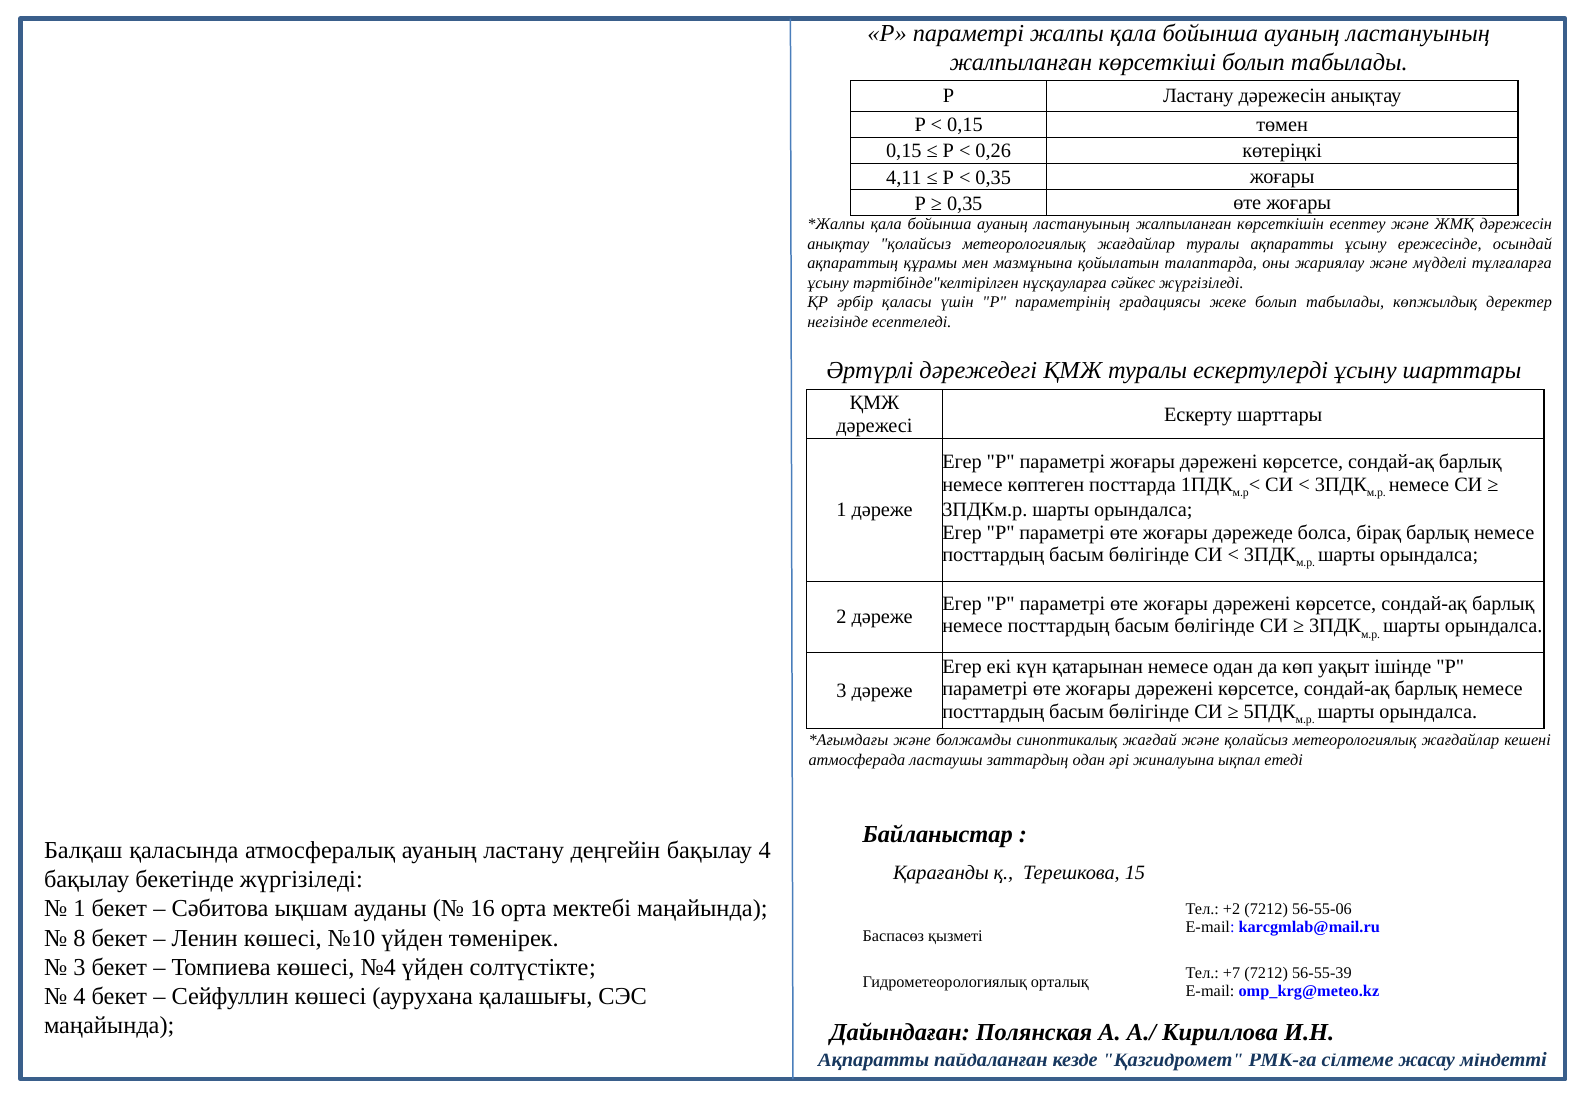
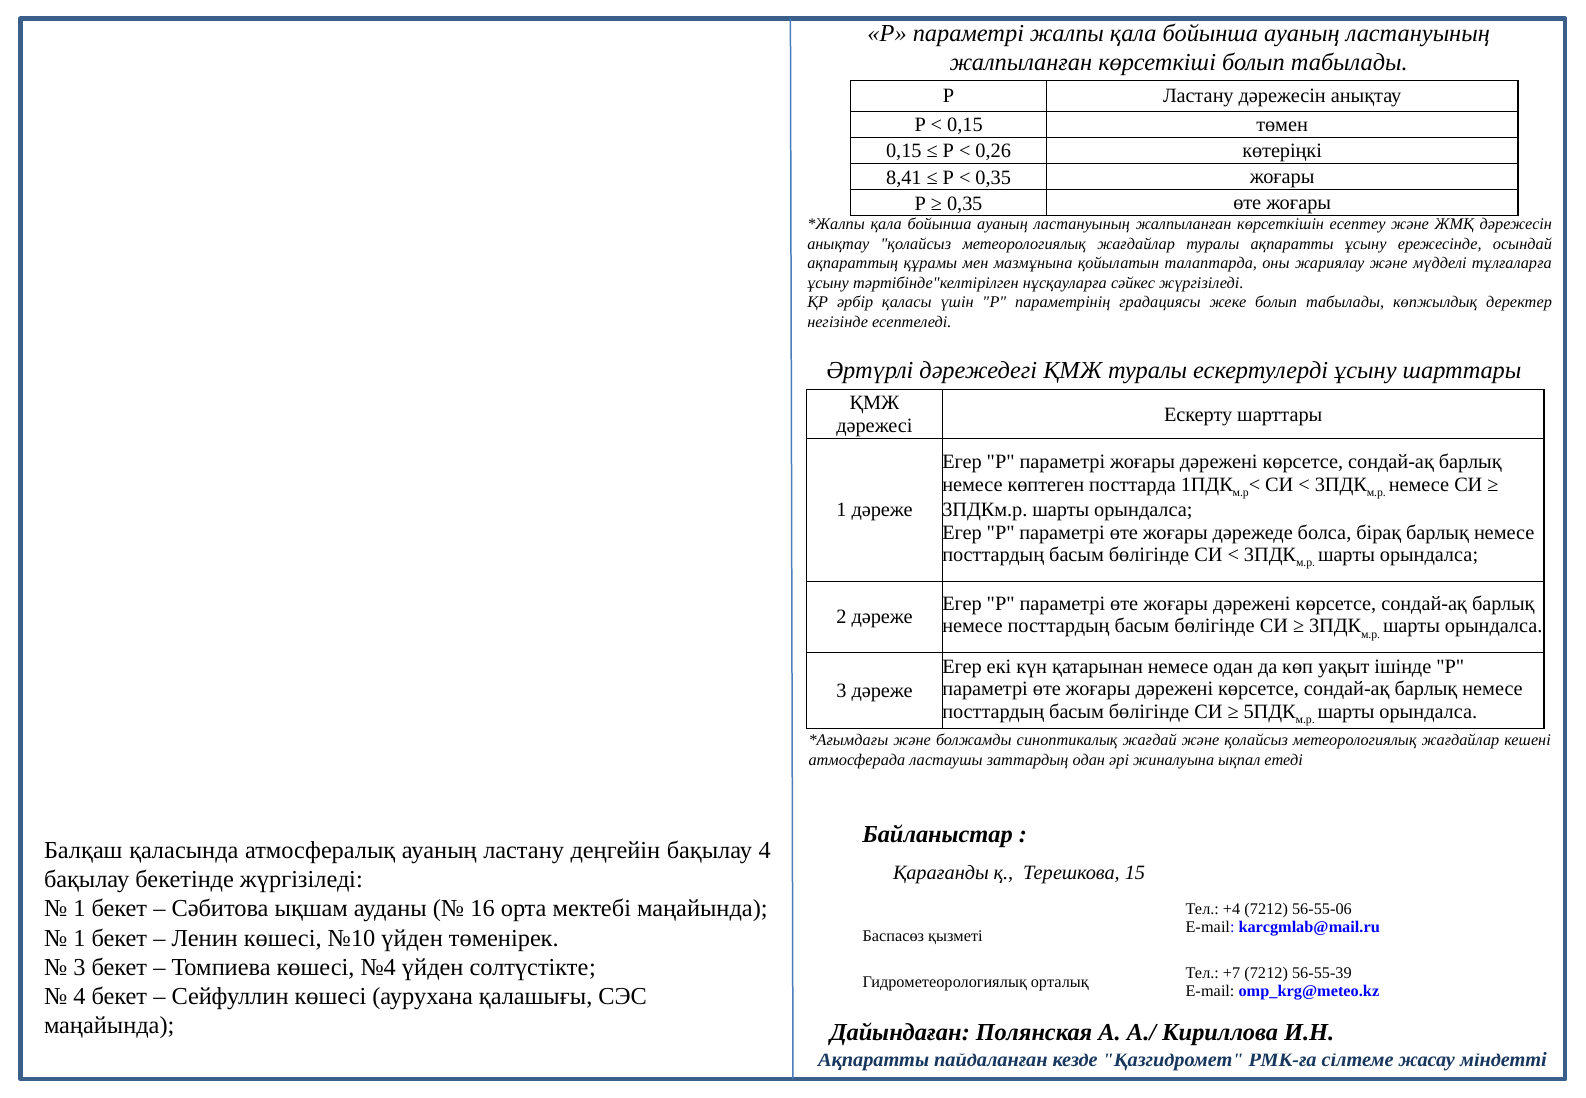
4,11: 4,11 -> 8,41 (904, 177)
+2: +2 -> +4 (1232, 909)
8: 8 -> 1 (79, 938)
